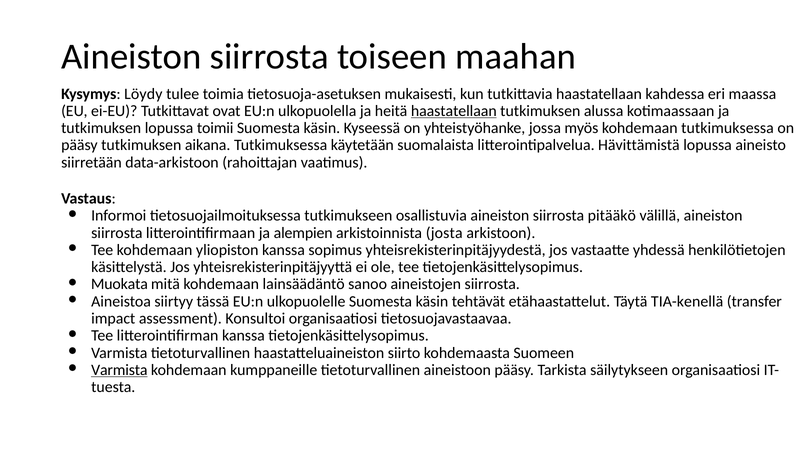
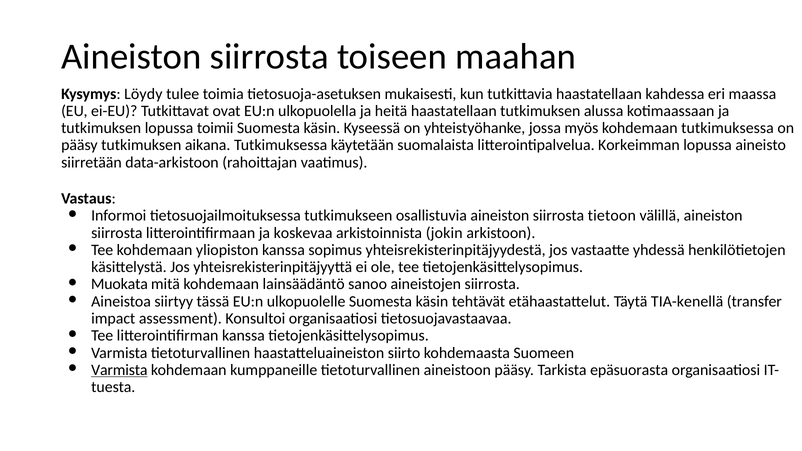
haastatellaan underline: present -> none (454, 111)
Hävittämistä: Hävittämistä -> Korkeimman (639, 145)
pitääkö: pitääkö -> tietoon (612, 216)
alempien: alempien -> koskevaa (303, 233)
josta: josta -> jokin (444, 233)
säilytykseen: säilytykseen -> epäsuorasta (629, 370)
